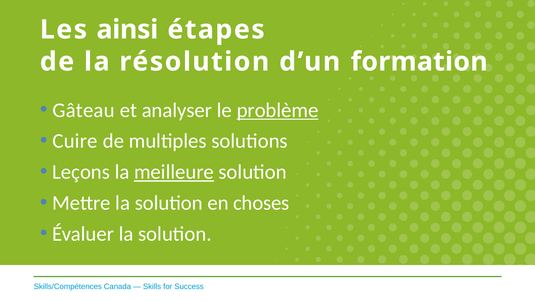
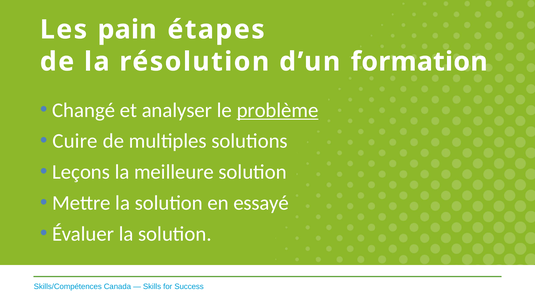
ainsi: ainsi -> pain (127, 30)
Gâteau: Gâteau -> Changé (84, 110)
meilleure underline: present -> none (174, 172)
choses: choses -> essayé (261, 203)
